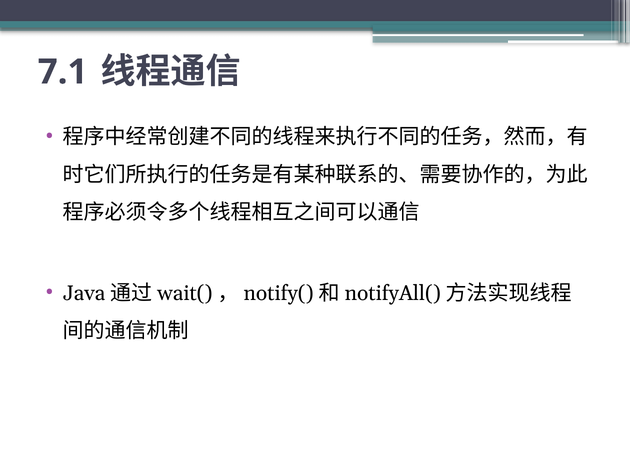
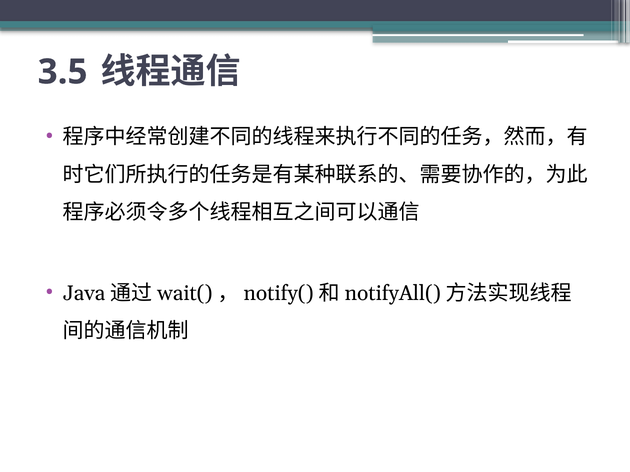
7.1: 7.1 -> 3.5 (63, 72)
